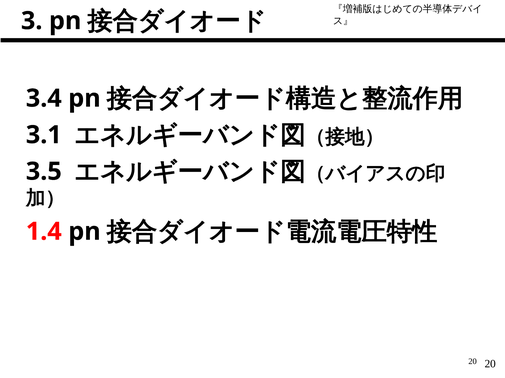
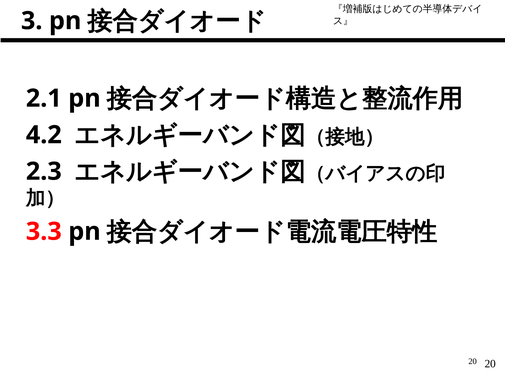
3.4: 3.4 -> 2.1 (44, 99)
3.1: 3.1 -> 4.2 (44, 135)
3.5: 3.5 -> 2.3 (44, 172)
1.4: 1.4 -> 3.3 (44, 232)
